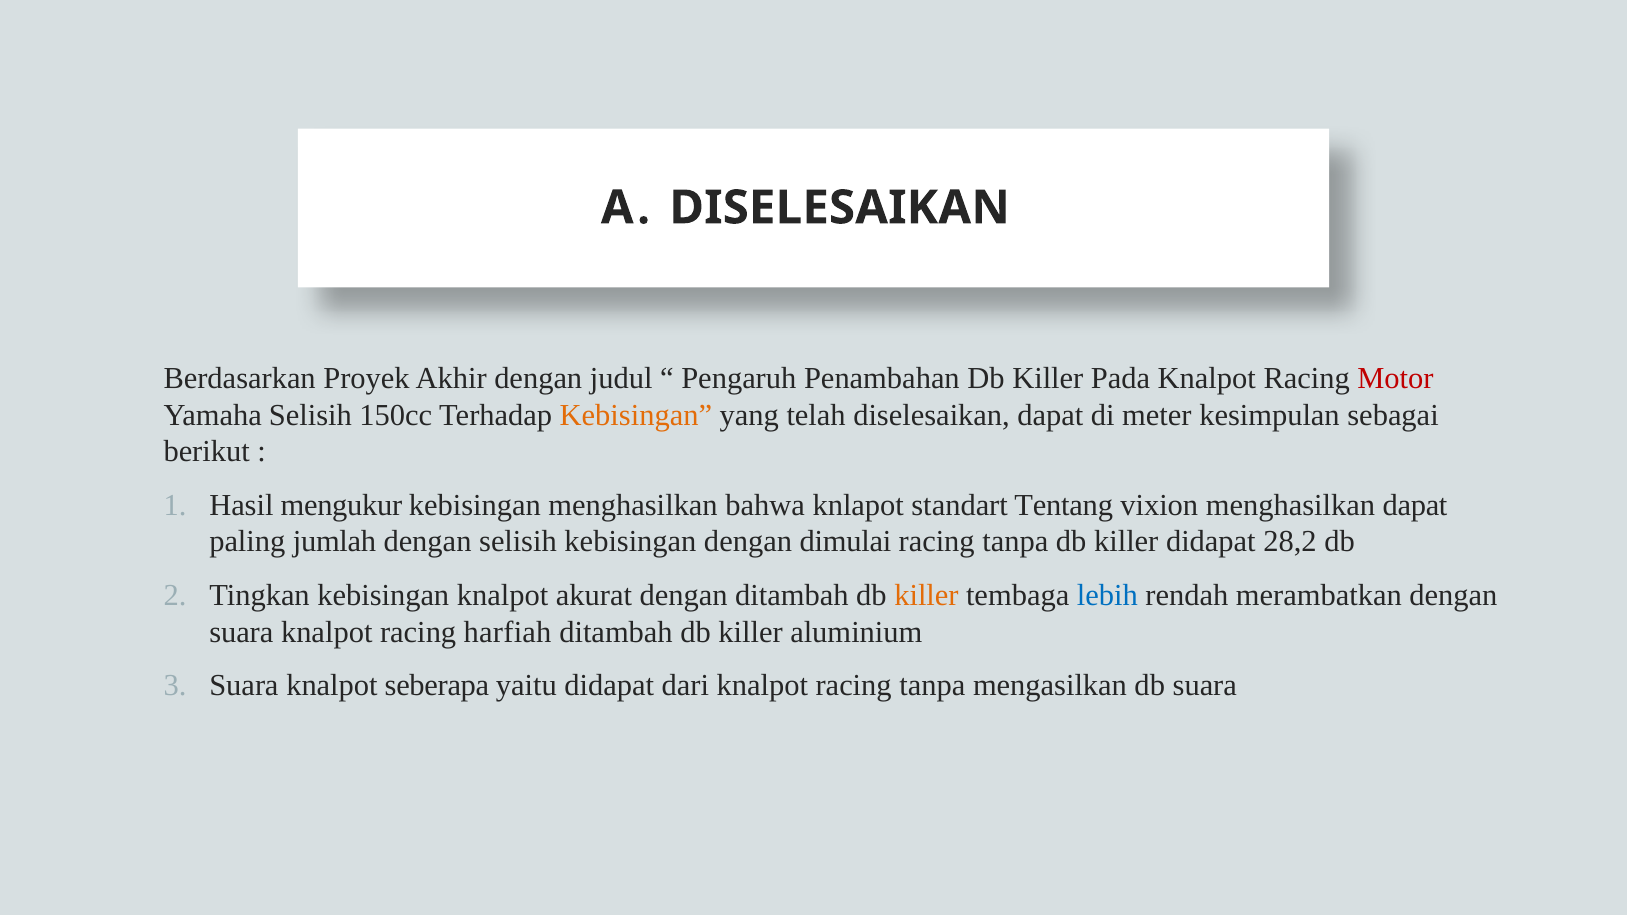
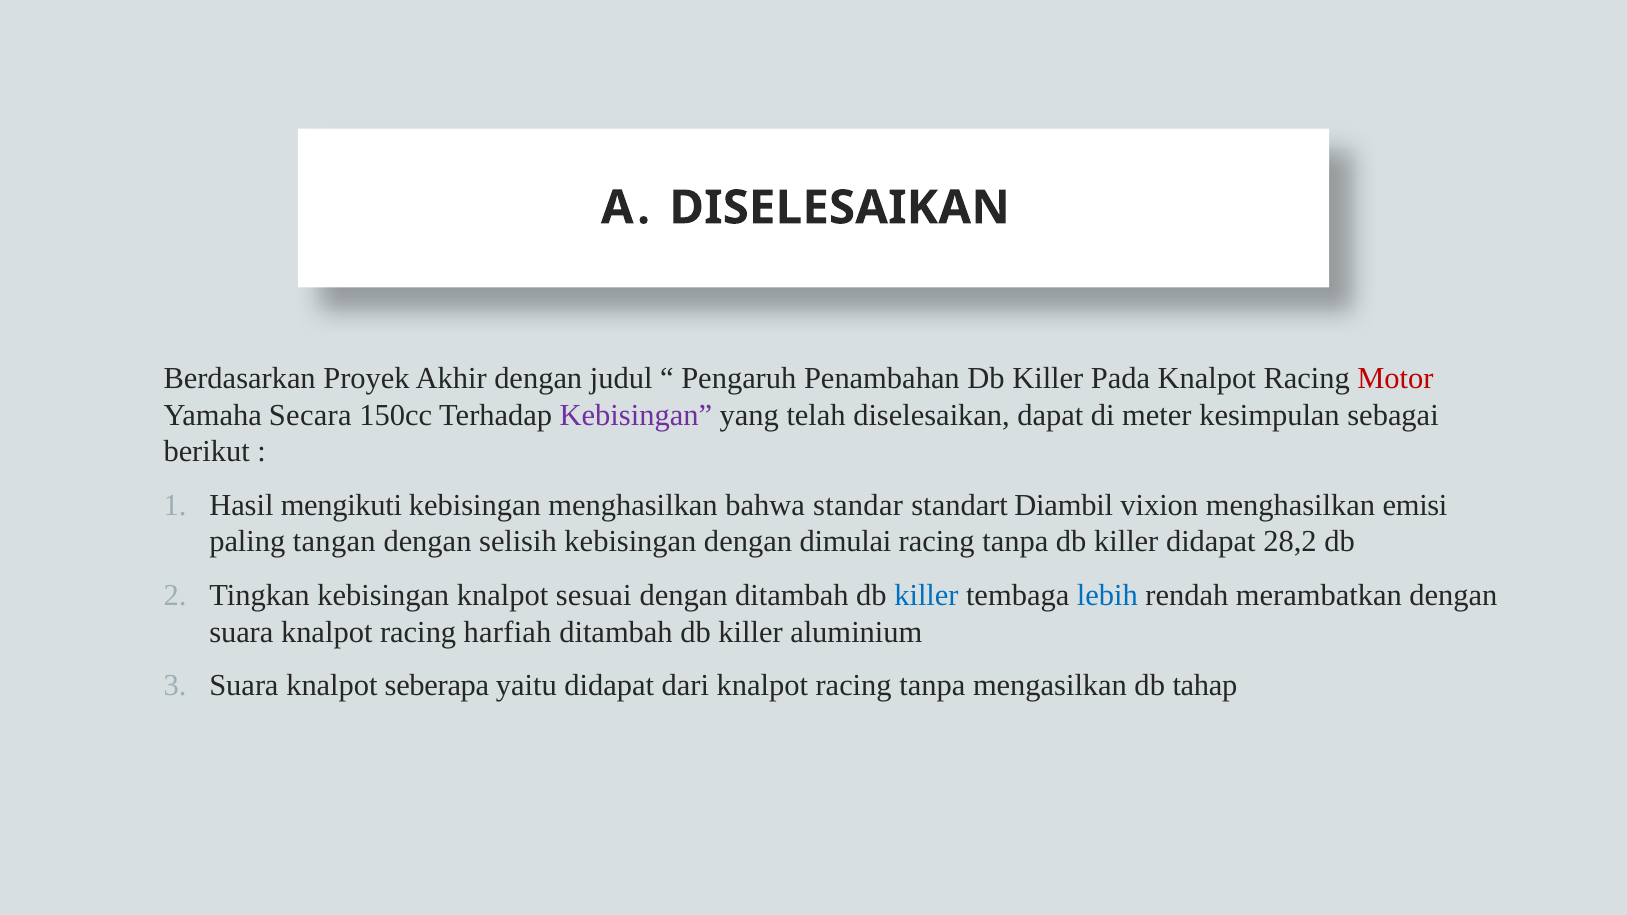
Yamaha Selisih: Selisih -> Secara (310, 415)
Kebisingan colour: orange -> purple (636, 415)
mengukur: mengukur -> mengikuti (341, 505)
knlapot: knlapot -> standar (858, 505)
Tentang: Tentang -> Diambil (1064, 505)
menghasilkan dapat: dapat -> emisi (1415, 505)
jumlah: jumlah -> tangan (334, 542)
akurat: akurat -> sesuai (594, 596)
killer colour: orange -> blue (926, 596)
db suara: suara -> tahap (1205, 686)
